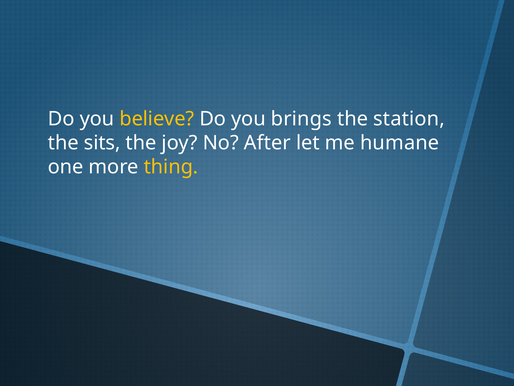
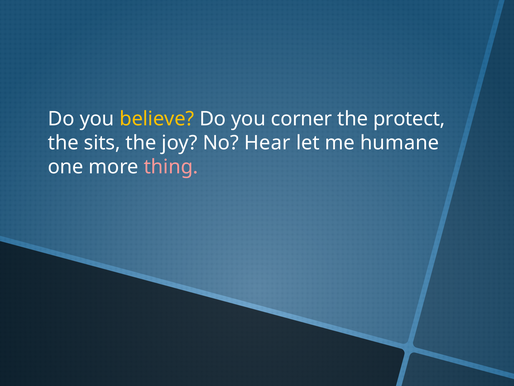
brings: brings -> corner (302, 119)
station: station -> protect (409, 119)
After: After -> Hear (267, 143)
thing colour: yellow -> pink (171, 167)
